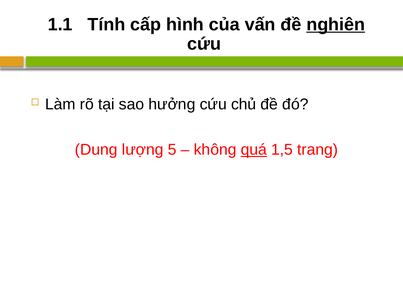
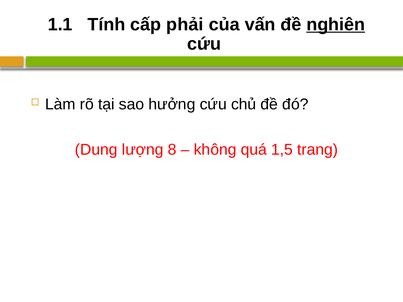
hình: hình -> phải (185, 25)
5: 5 -> 8 (172, 150)
quá underline: present -> none (254, 150)
